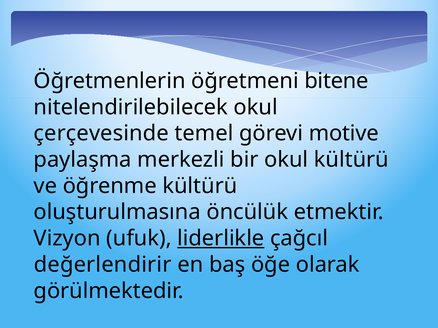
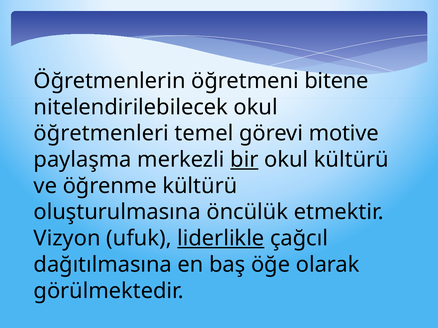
çerçevesinde: çerçevesinde -> öğretmenleri (101, 134)
bir underline: none -> present (244, 160)
değerlendirir: değerlendirir -> dağıtılmasına (103, 265)
